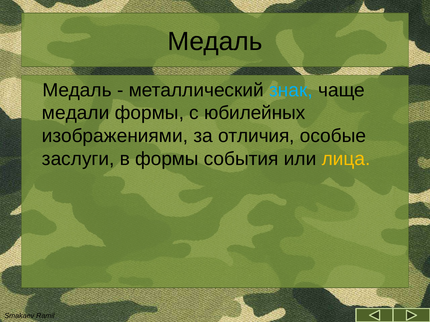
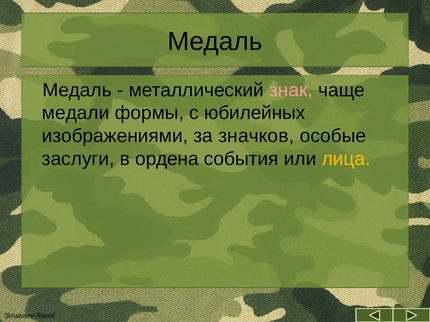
знак colour: light blue -> pink (291, 90)
отличия: отличия -> значков (256, 136)
в формы: формы -> ордена (167, 159)
